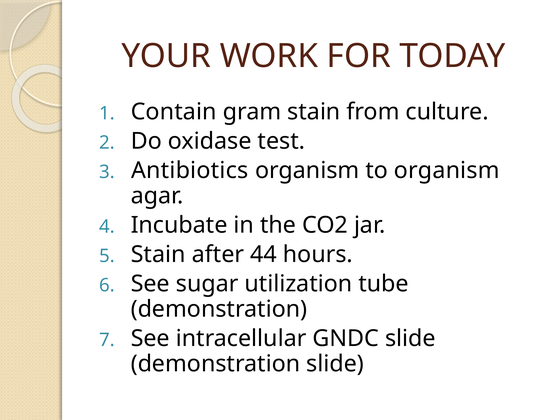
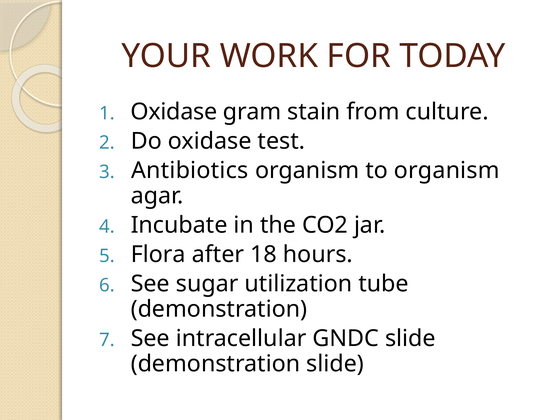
Contain: Contain -> Oxidase (174, 112)
Stain: Stain -> Flora (158, 254)
44: 44 -> 18 (264, 254)
